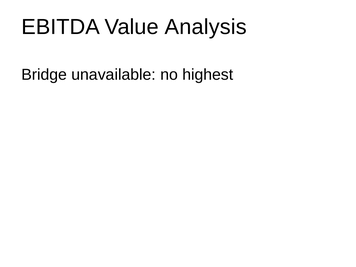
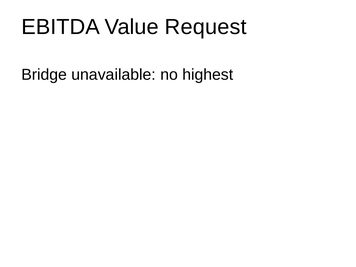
Analysis: Analysis -> Request (206, 27)
